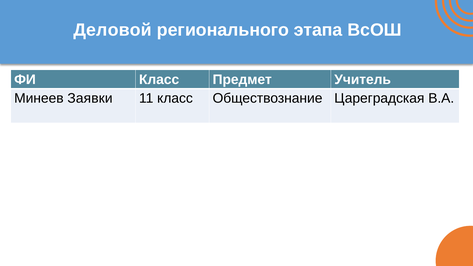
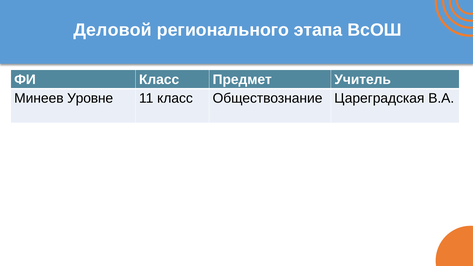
Заявки: Заявки -> Уровне (90, 98)
